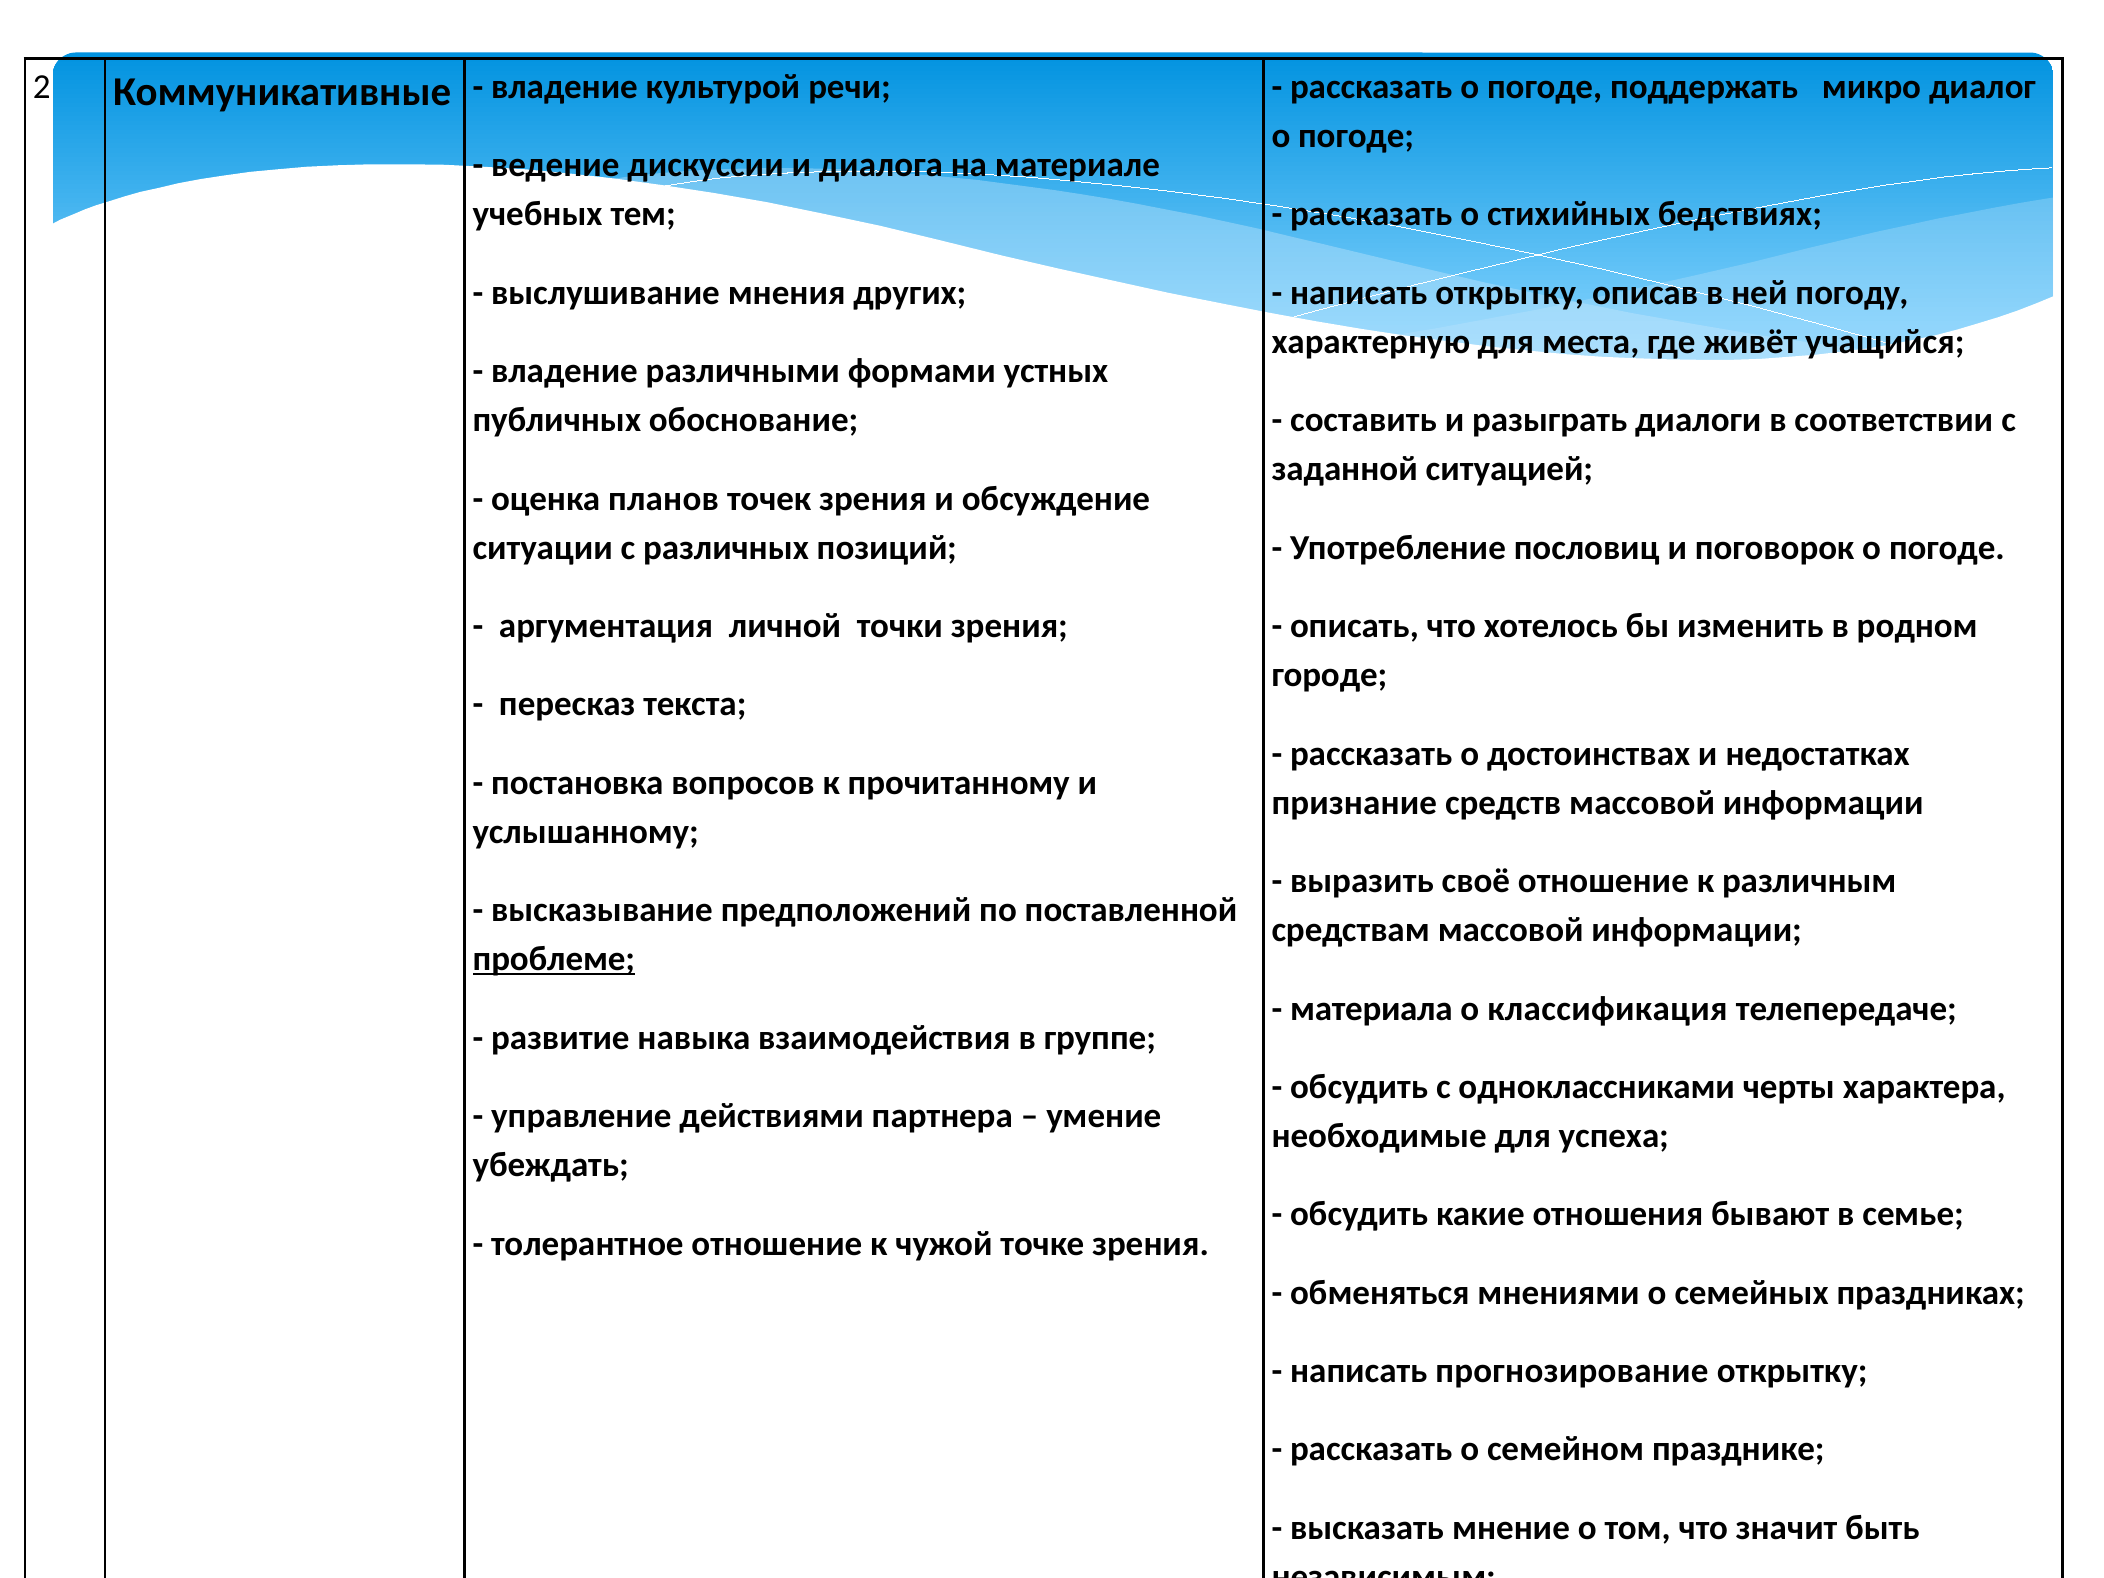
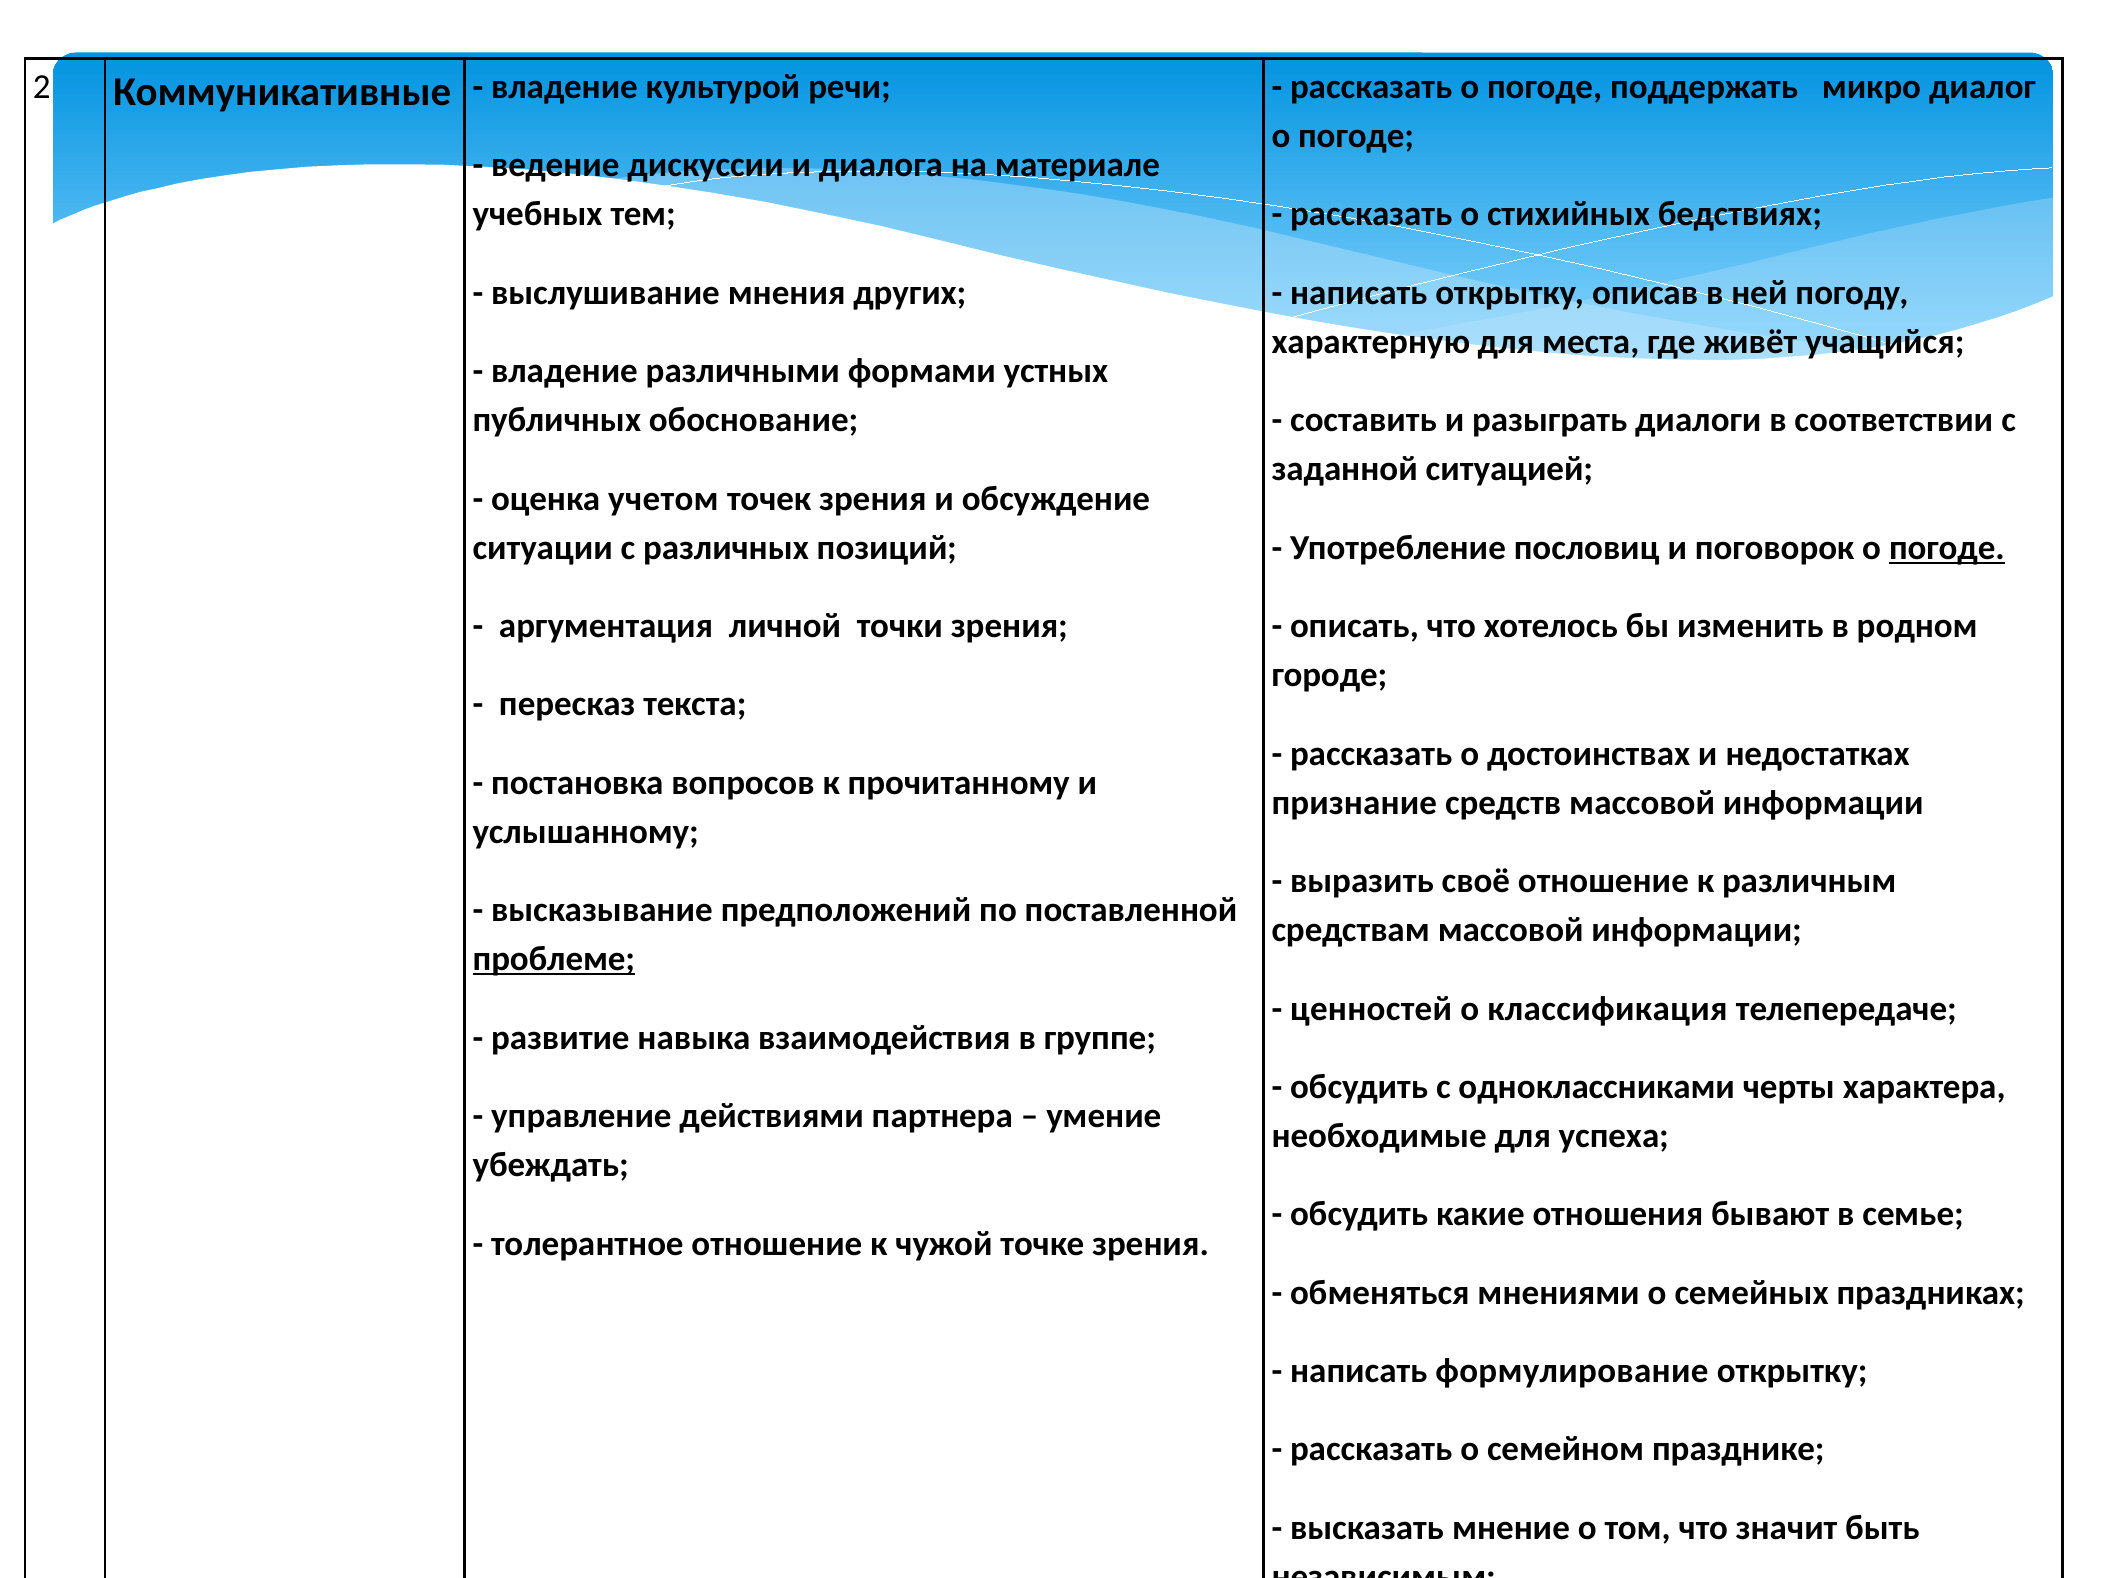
планов: планов -> учетом (663, 499)
погоде underline: none -> present (1947, 548)
материала: материала -> ценностей (1371, 1008)
прогнозирование: прогнозирование -> формулирование (1572, 1371)
